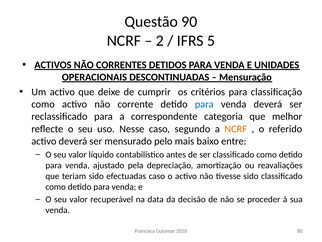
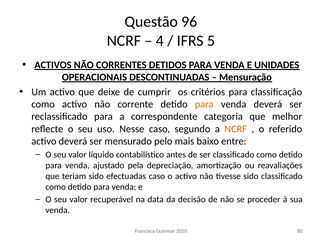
90: 90 -> 96 (189, 22)
2: 2 -> 4 (160, 41)
para colour: blue -> orange (204, 104)
